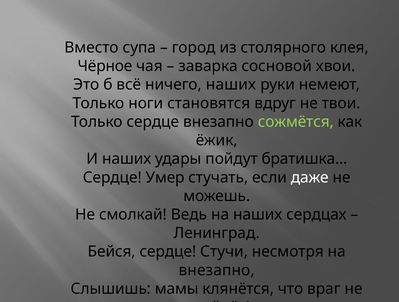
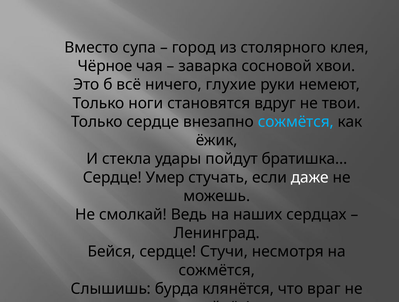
ничего наших: наших -> глухие (231, 85)
сожмётся colour: light green -> light blue (296, 122)
И наших: наших -> стекла (127, 159)
внезапно: внезапно -> сожмётся (217, 270)
мамы: мамы -> бурда (177, 289)
